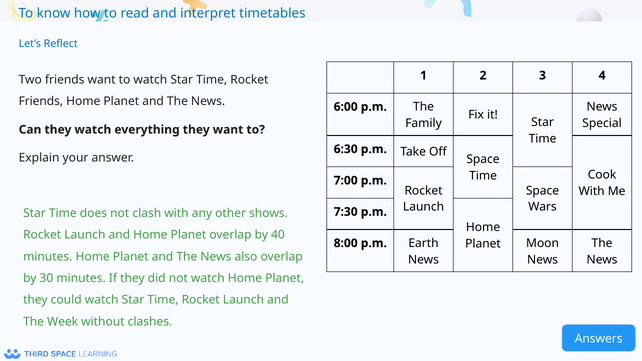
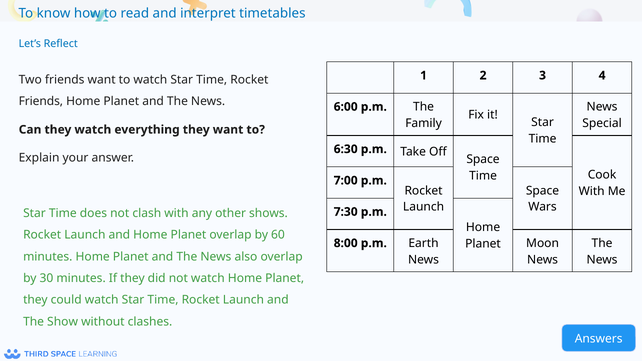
40: 40 -> 60 (278, 235)
Week: Week -> Show (63, 322)
